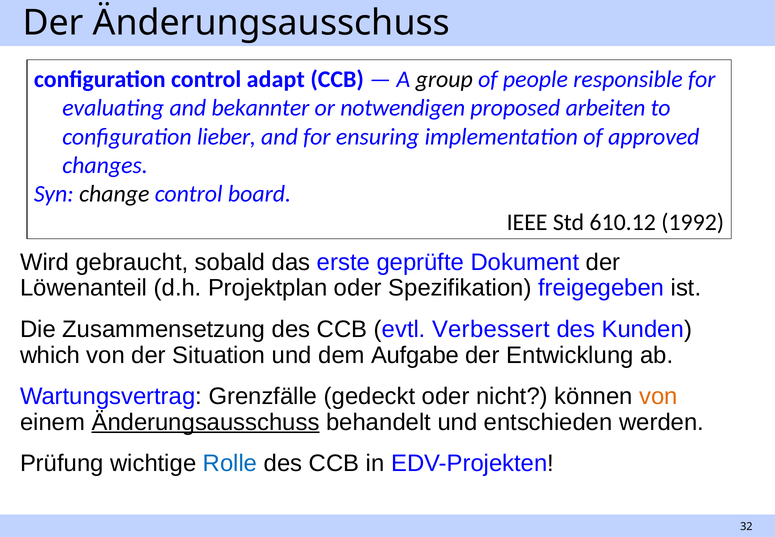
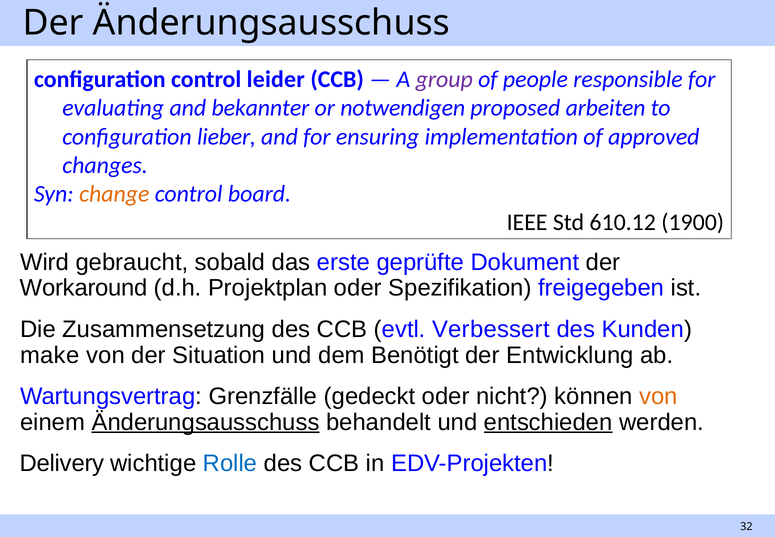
adapt: adapt -> leider (276, 79)
group colour: black -> purple (444, 79)
change colour: black -> orange (114, 194)
1992: 1992 -> 1900 (693, 222)
Löwenanteil: Löwenanteil -> Workaround (84, 288)
which: which -> make (50, 355)
Aufgabe: Aufgabe -> Benötigt (415, 355)
entschieden underline: none -> present (548, 422)
Prüfung: Prüfung -> Delivery (62, 463)
